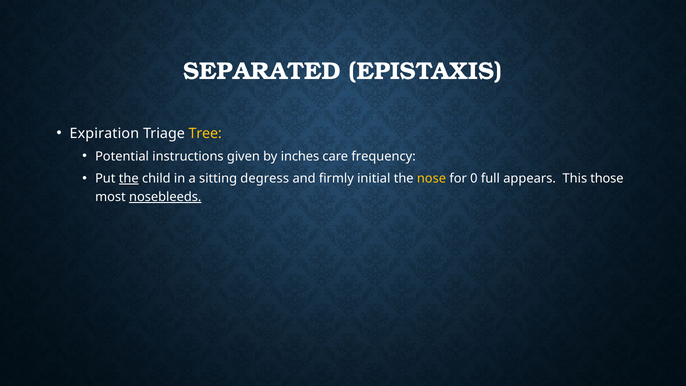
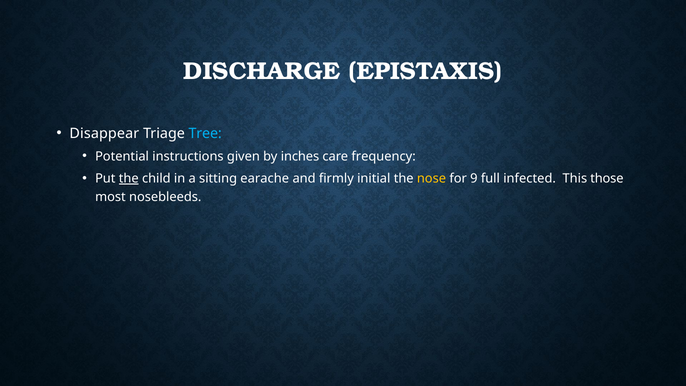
SEPARATED: SEPARATED -> DISCHARGE (262, 71)
Expiration: Expiration -> Disappear (104, 134)
Tree colour: yellow -> light blue (205, 134)
degress: degress -> earache (265, 178)
0: 0 -> 9 (474, 178)
appears: appears -> infected (530, 178)
nosebleeds underline: present -> none (165, 197)
